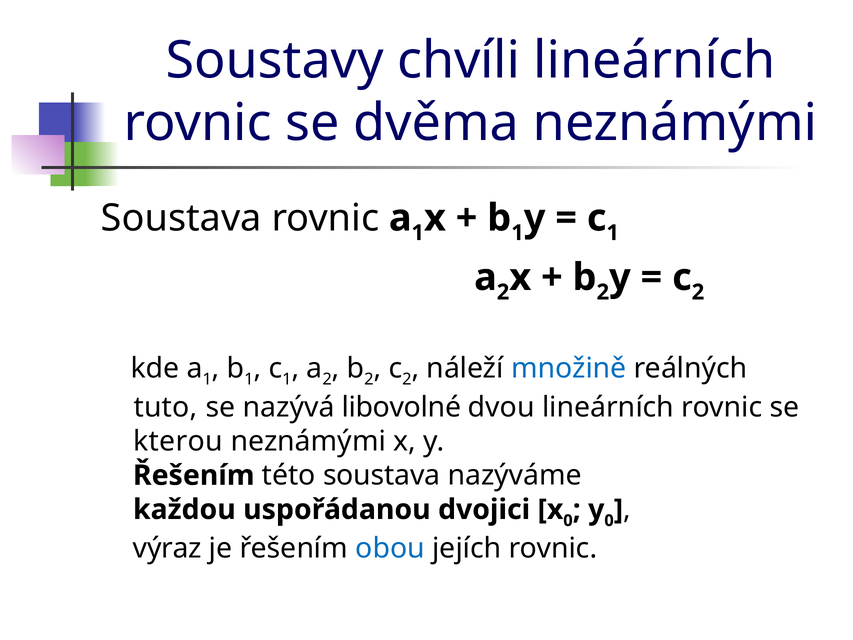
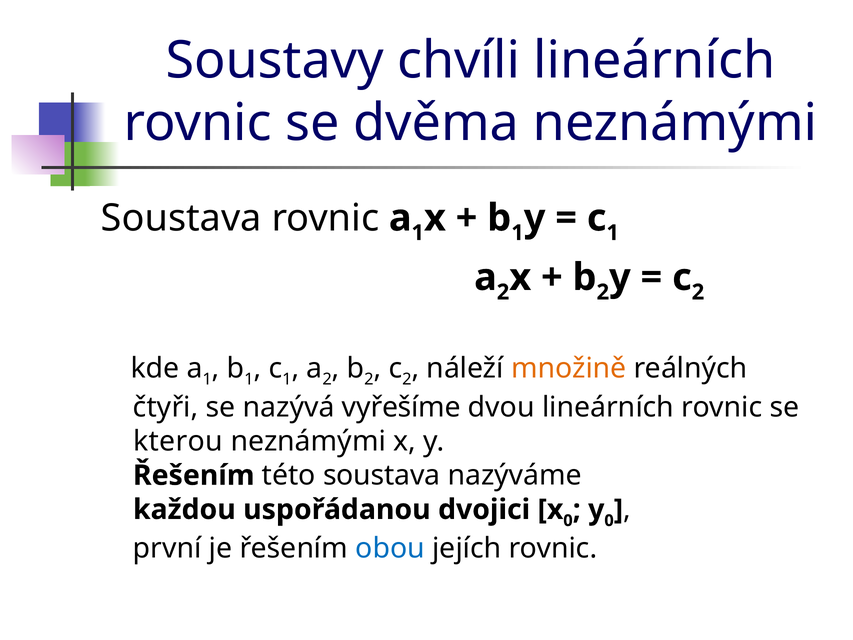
množině colour: blue -> orange (569, 368)
tuto: tuto -> čtyři (166, 407)
libovolné: libovolné -> vyřešíme (401, 407)
výraz: výraz -> první (167, 548)
